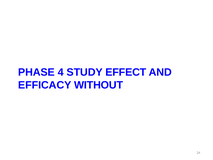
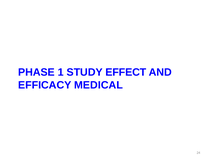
4: 4 -> 1 (61, 72)
WITHOUT: WITHOUT -> MEDICAL (98, 85)
